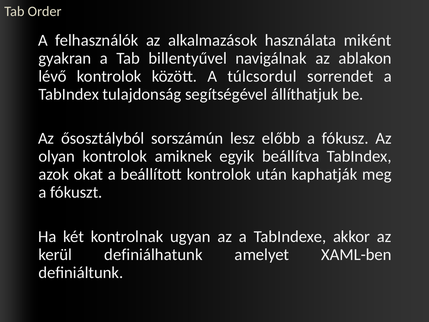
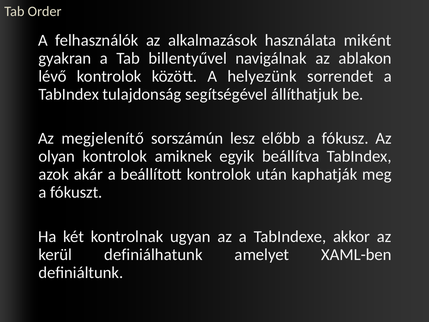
túlcsordul: túlcsordul -> helyezünk (262, 76)
ősosztályból: ősosztályból -> megjelenítő (103, 138)
okat: okat -> akár (88, 174)
